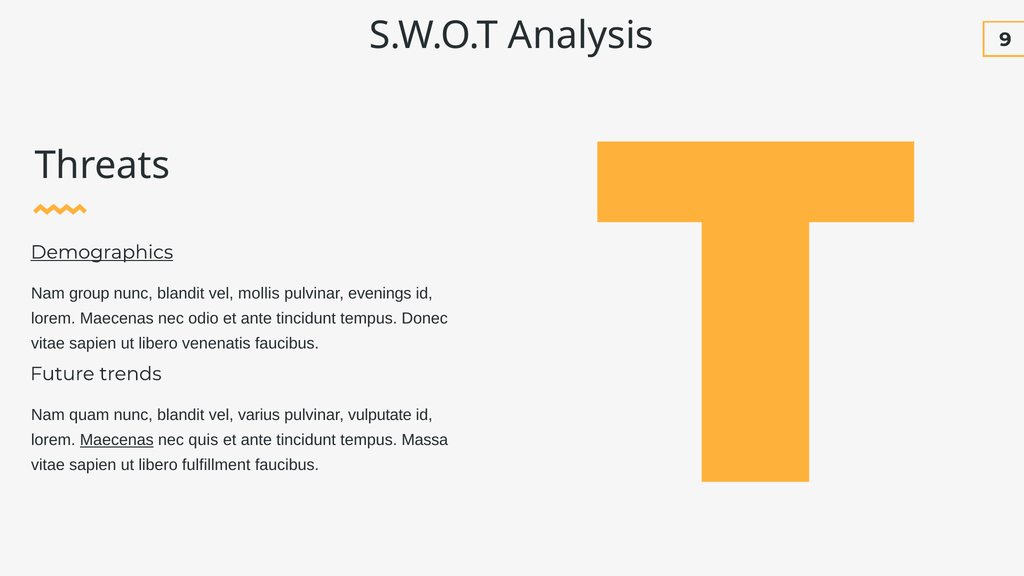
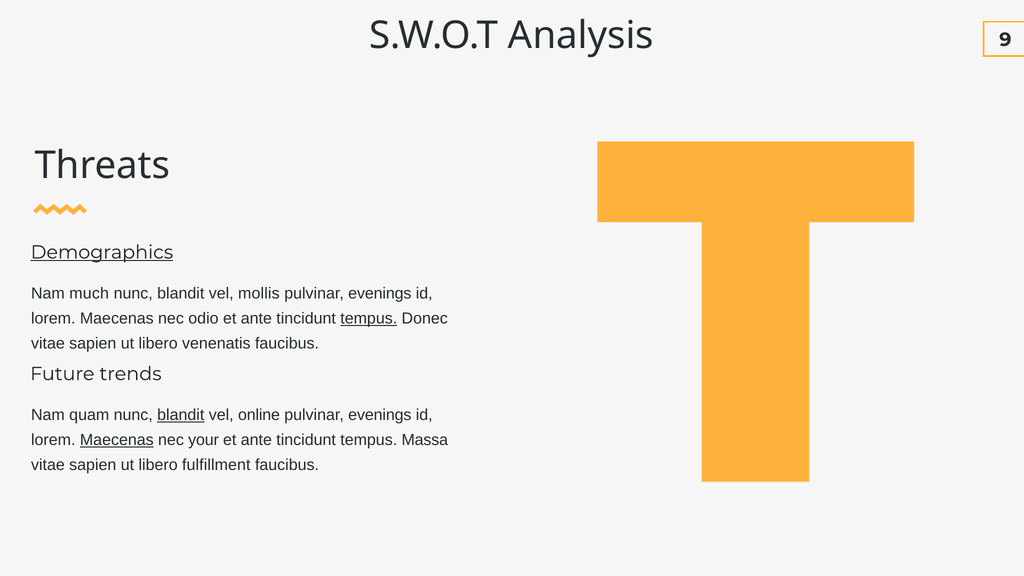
group: group -> much (89, 294)
tempus underline: none -> present (369, 319)
blandit underline: none -> present (181, 415)
varius: varius -> online (259, 415)
vulputate: vulputate -> evenings (380, 415)
quis: quis -> your (204, 440)
